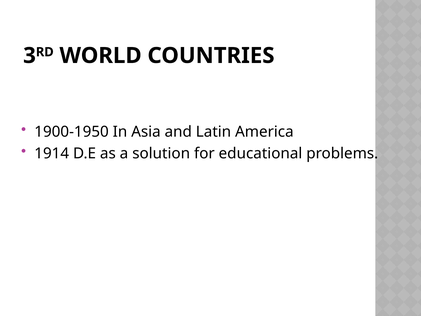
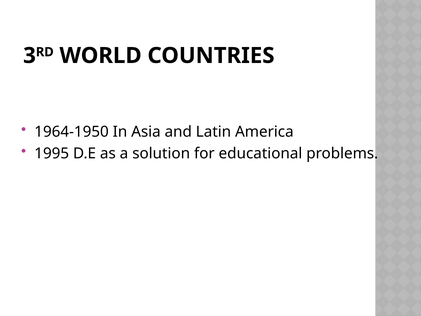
1900-1950: 1900-1950 -> 1964-1950 (72, 132)
1914: 1914 -> 1995 (52, 153)
